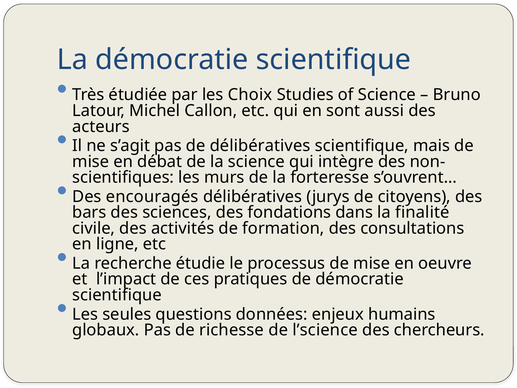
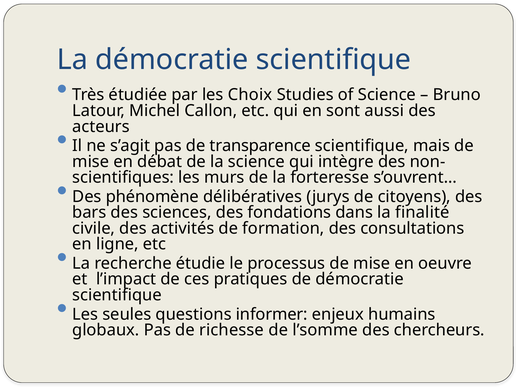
de délibératives: délibératives -> transparence (260, 146)
encouragés: encouragés -> phénomène (152, 196)
données: données -> informer (272, 314)
l’science: l’science -> l’somme (325, 330)
